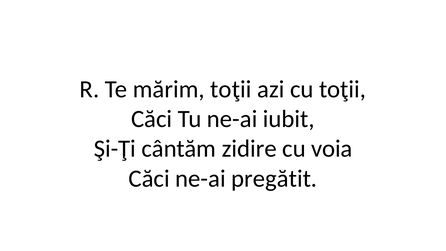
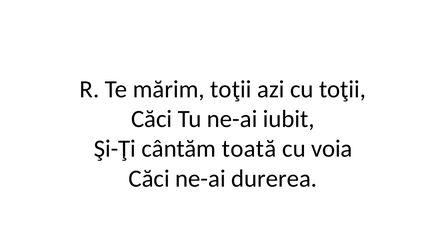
zidire: zidire -> toată (249, 149)
pregătit: pregătit -> durerea (274, 178)
